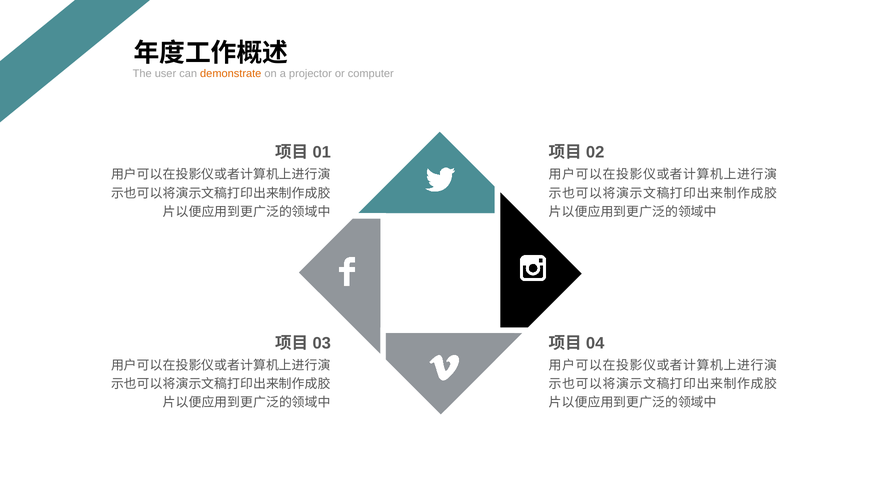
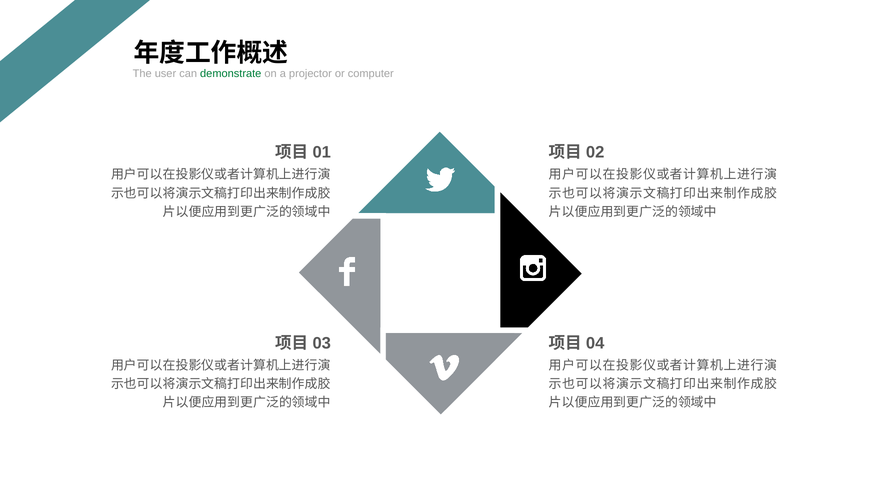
demonstrate colour: orange -> green (231, 74)
